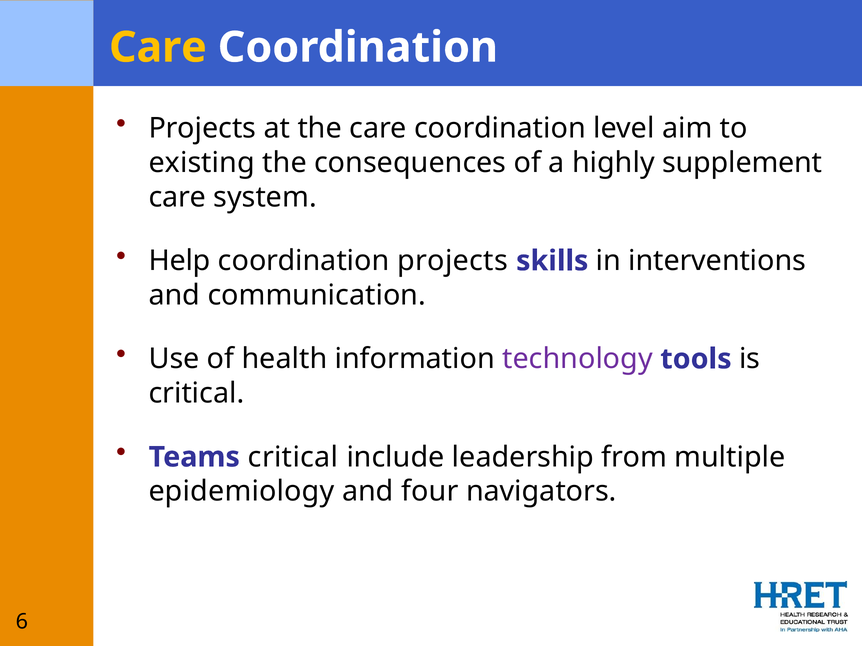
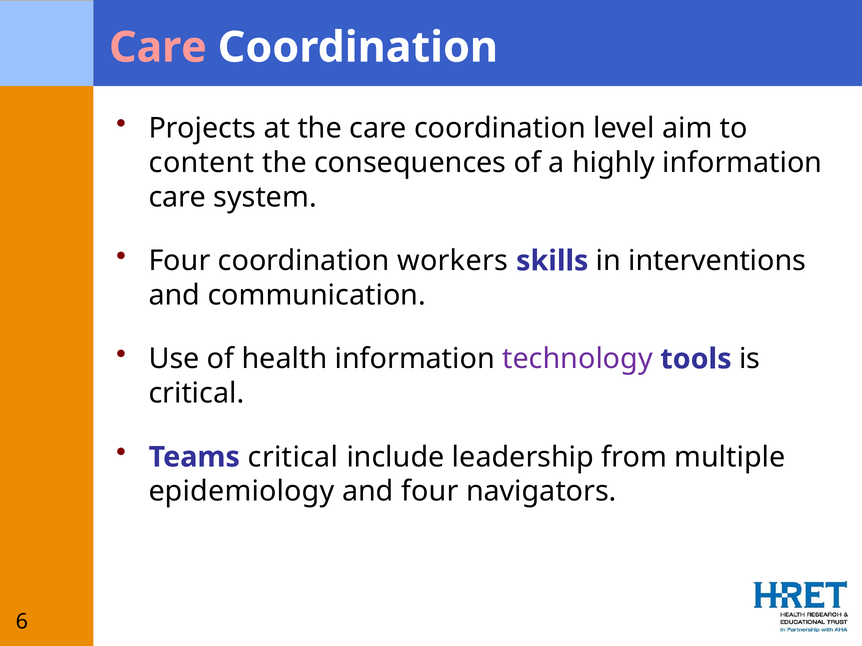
Care colour: yellow -> pink (158, 47)
existing: existing -> content (202, 163)
highly supplement: supplement -> information (742, 163)
Help: Help -> Four (179, 261)
coordination projects: projects -> workers (453, 261)
